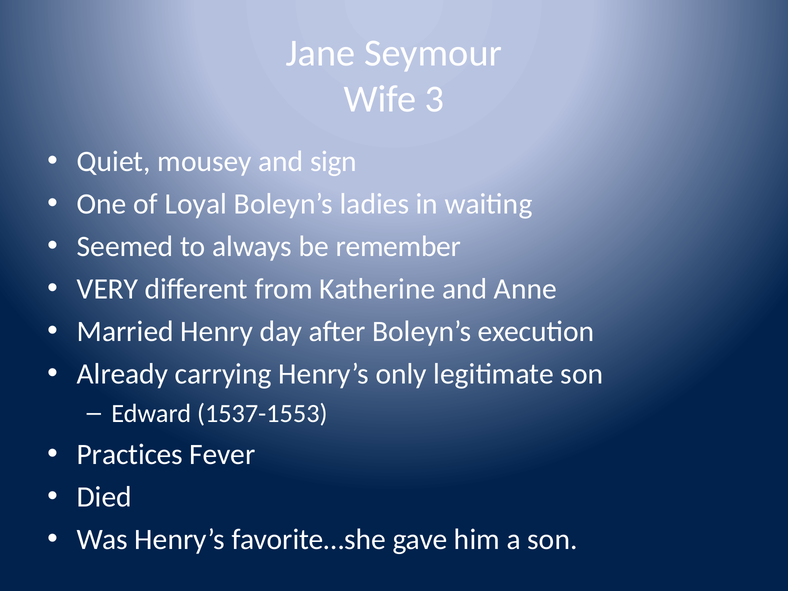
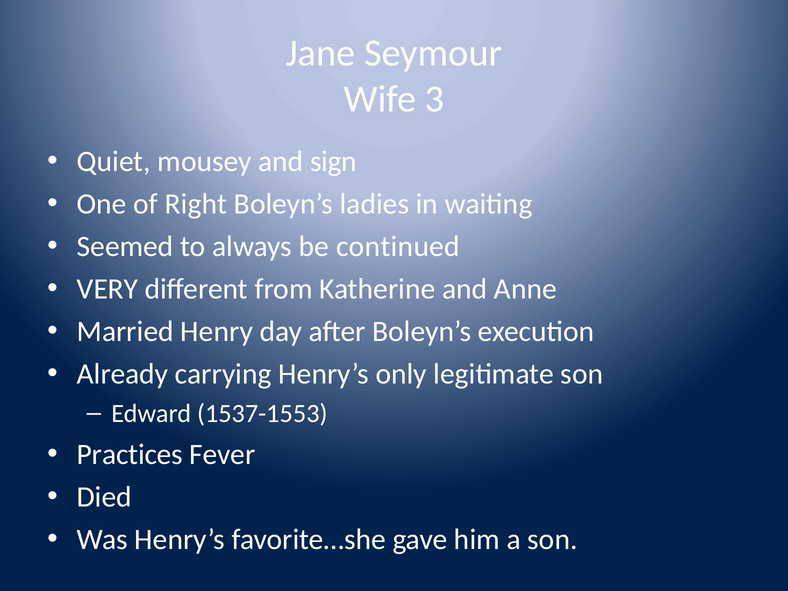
Loyal: Loyal -> Right (196, 204)
remember: remember -> continued (398, 247)
